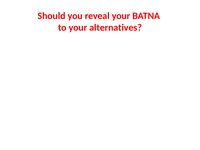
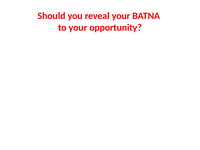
alternatives: alternatives -> opportunity (116, 28)
